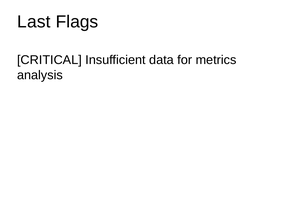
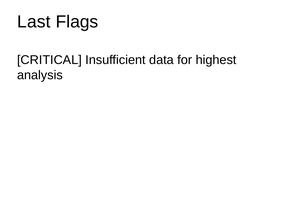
metrics: metrics -> highest (216, 60)
